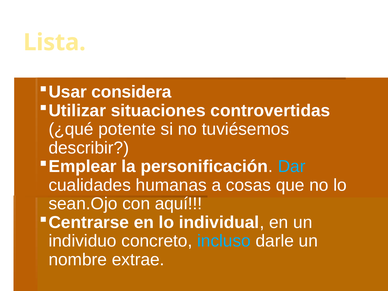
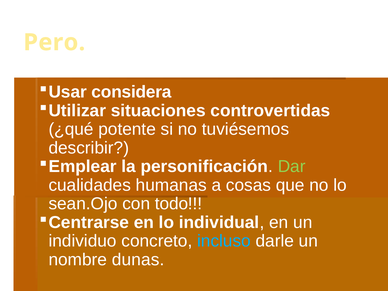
Lista: Lista -> Pero (54, 42)
Dar colour: light blue -> light green (292, 167)
aquí: aquí -> todo (178, 204)
extrae: extrae -> dunas (138, 260)
